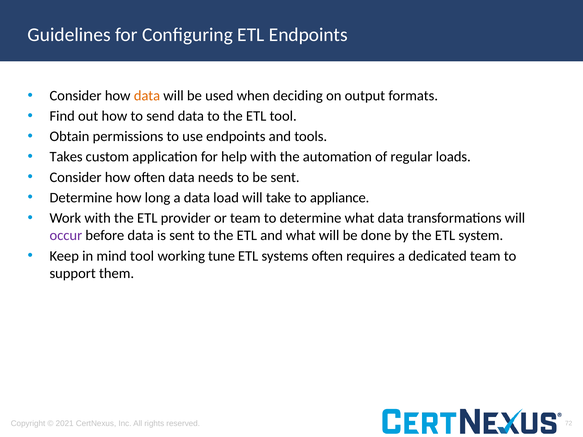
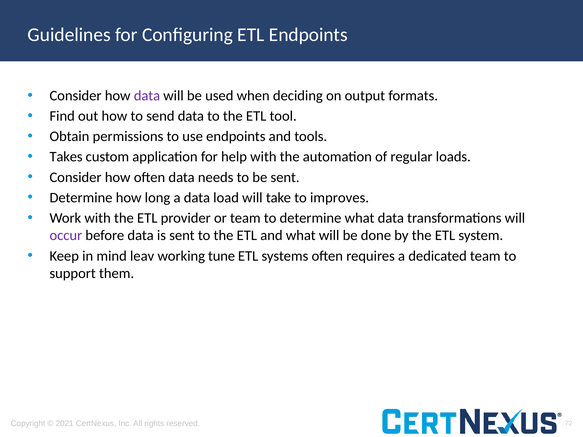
data colour: orange -> purple (147, 96)
appliance: appliance -> improves (340, 198)
mind tool: tool -> leav (142, 256)
